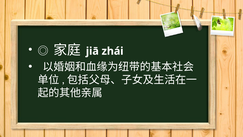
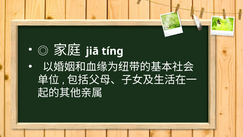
zhái: zhái -> tínɡ (112, 51)
